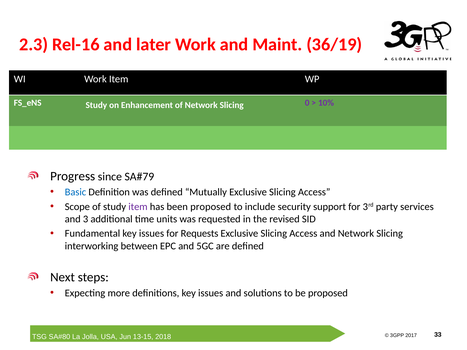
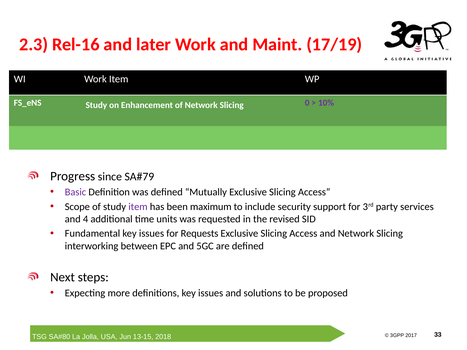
36/19: 36/19 -> 17/19 (334, 44)
Basic colour: blue -> purple (75, 192)
been proposed: proposed -> maximum (211, 207)
3: 3 -> 4 (86, 219)
